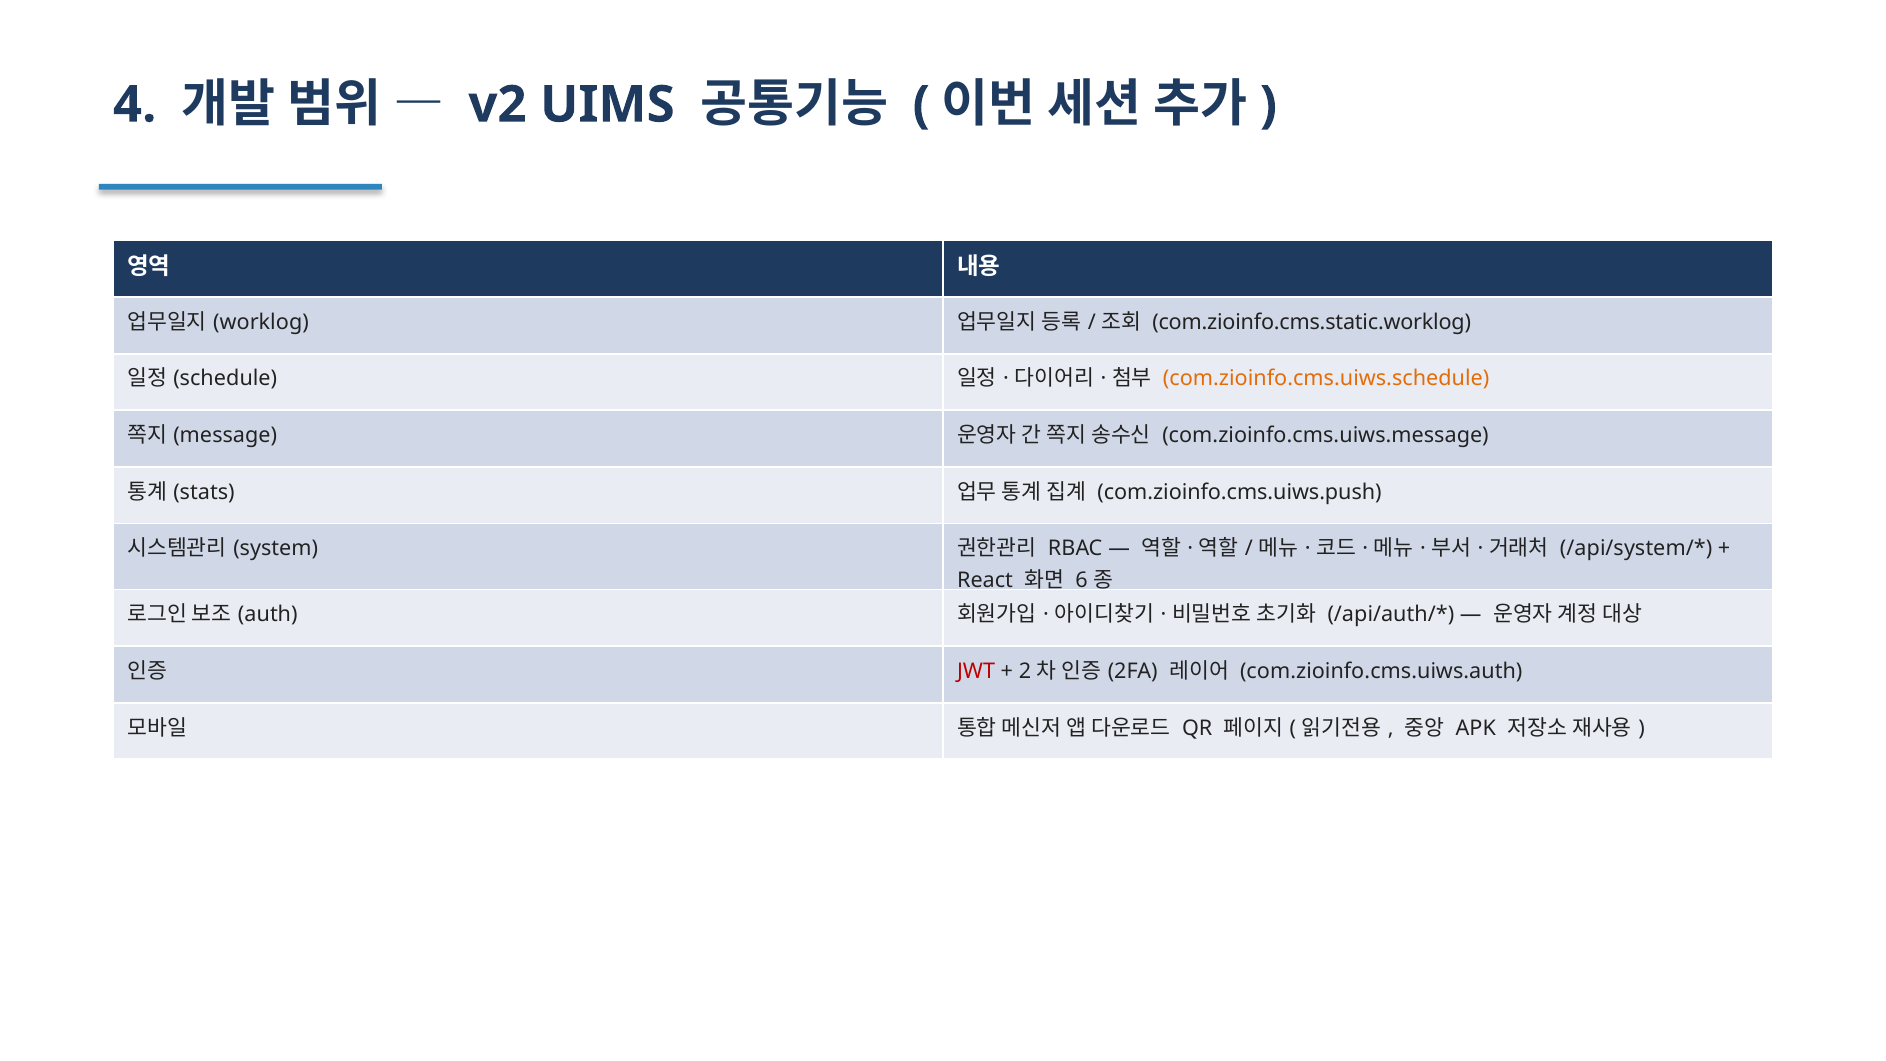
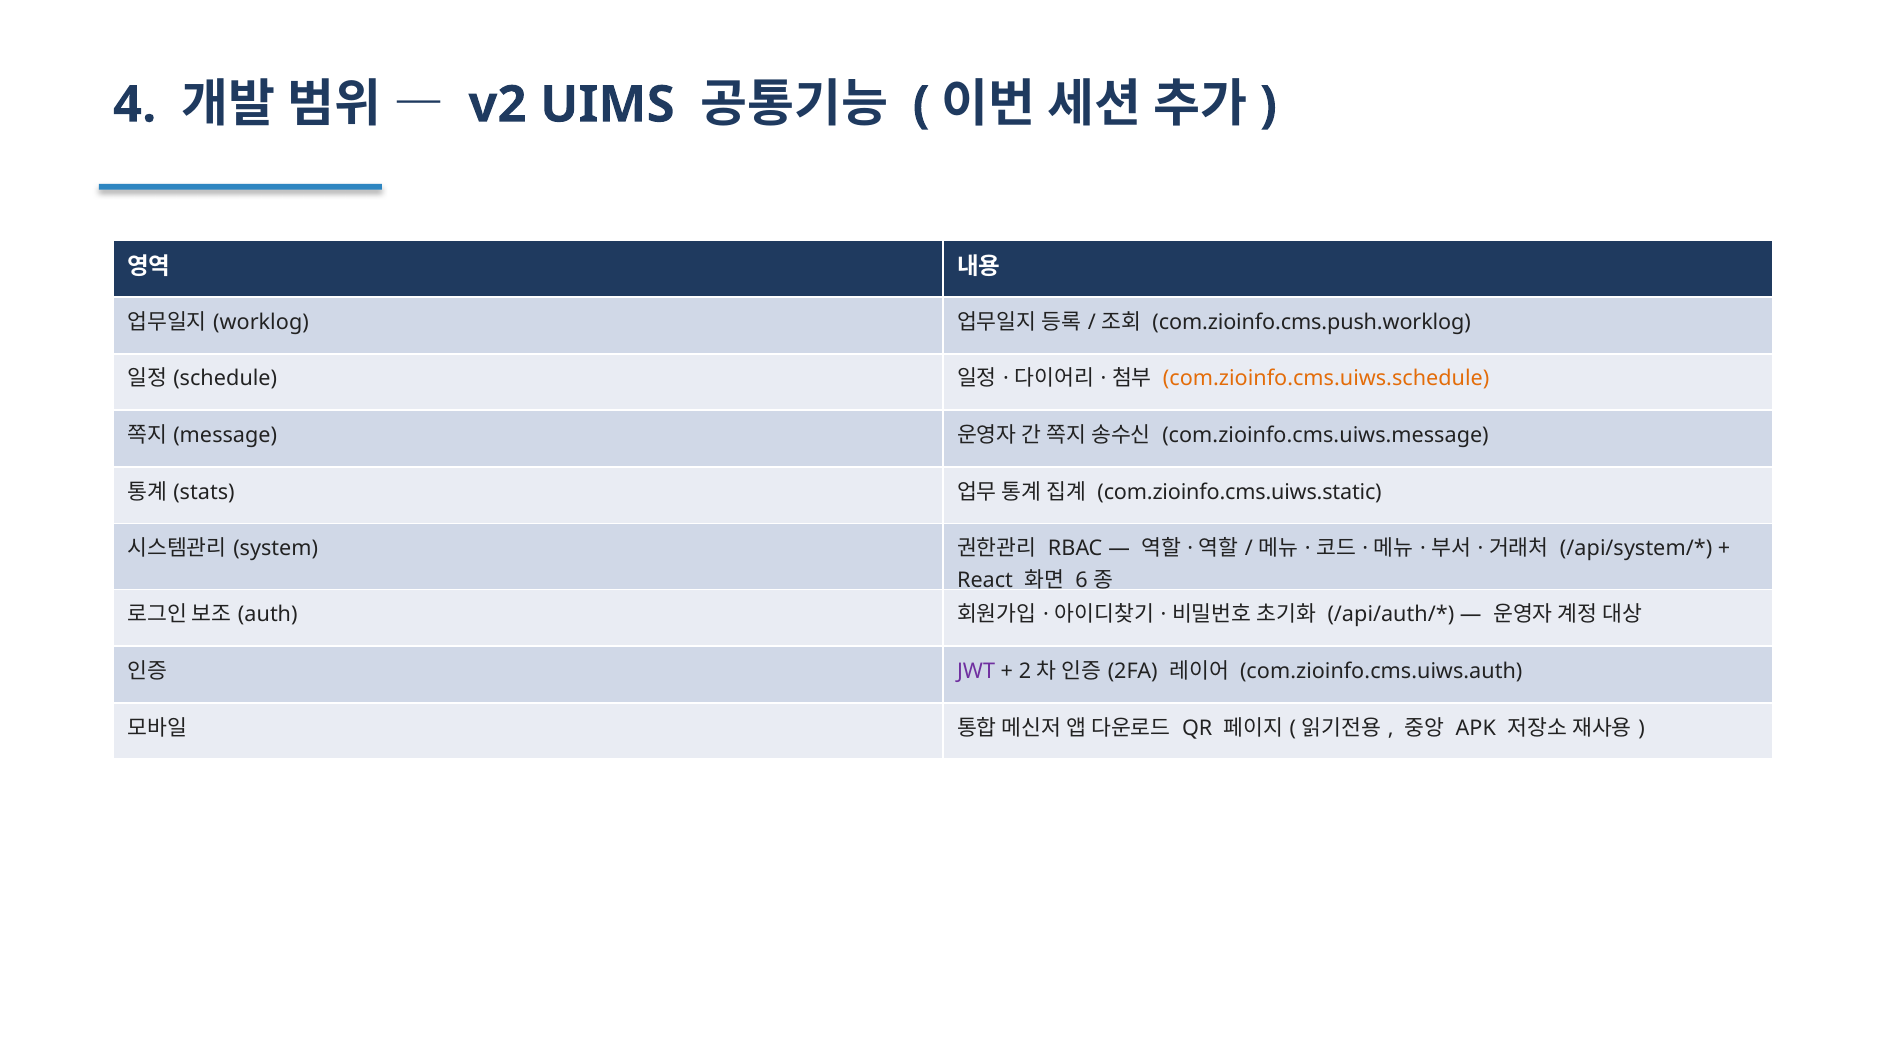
com.zioinfo.cms.static.worklog: com.zioinfo.cms.static.worklog -> com.zioinfo.cms.push.worklog (1312, 322)
com.zioinfo.cms.uiws.push: com.zioinfo.cms.uiws.push -> com.zioinfo.cms.uiws.static (1240, 492)
JWT colour: red -> purple (976, 671)
